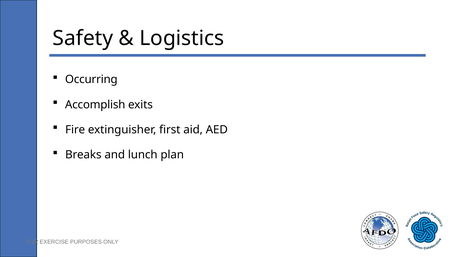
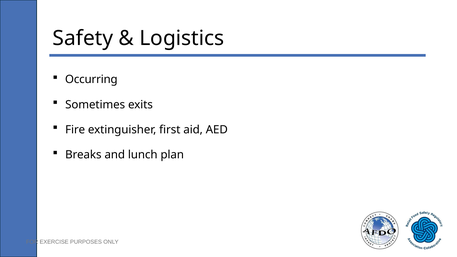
Accomplish: Accomplish -> Sometimes (95, 105)
